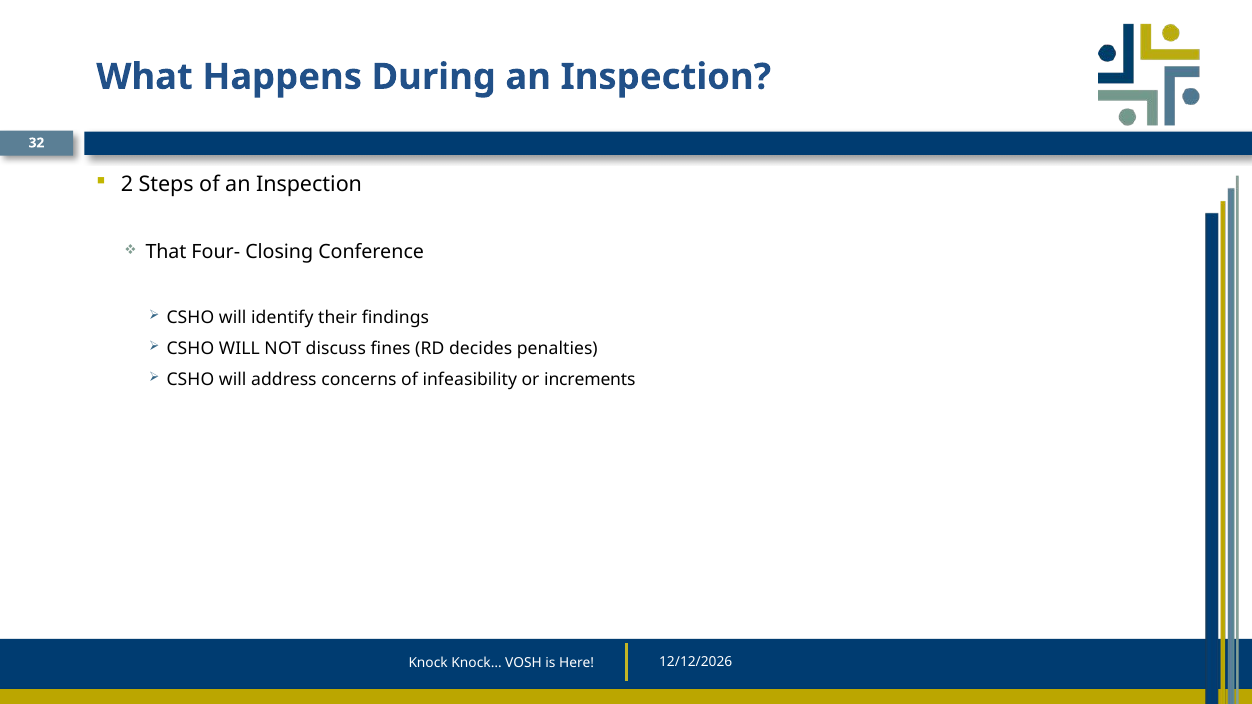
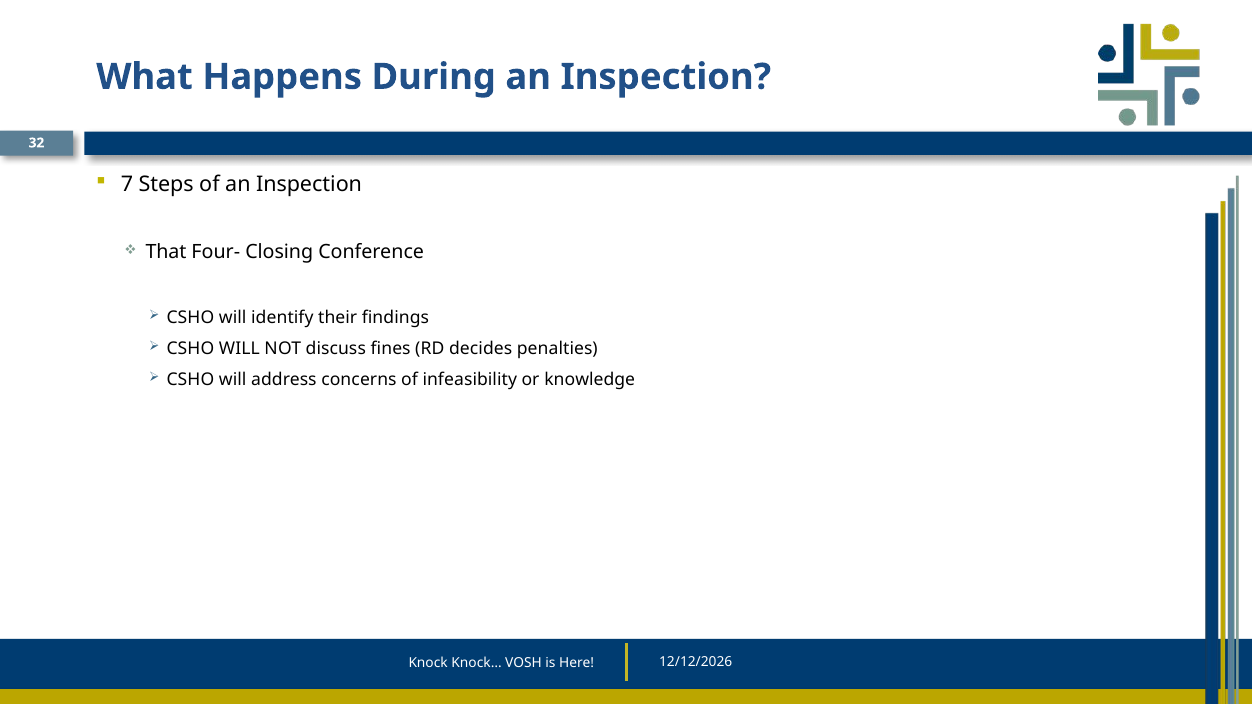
2: 2 -> 7 (127, 185)
increments: increments -> knowledge (590, 380)
